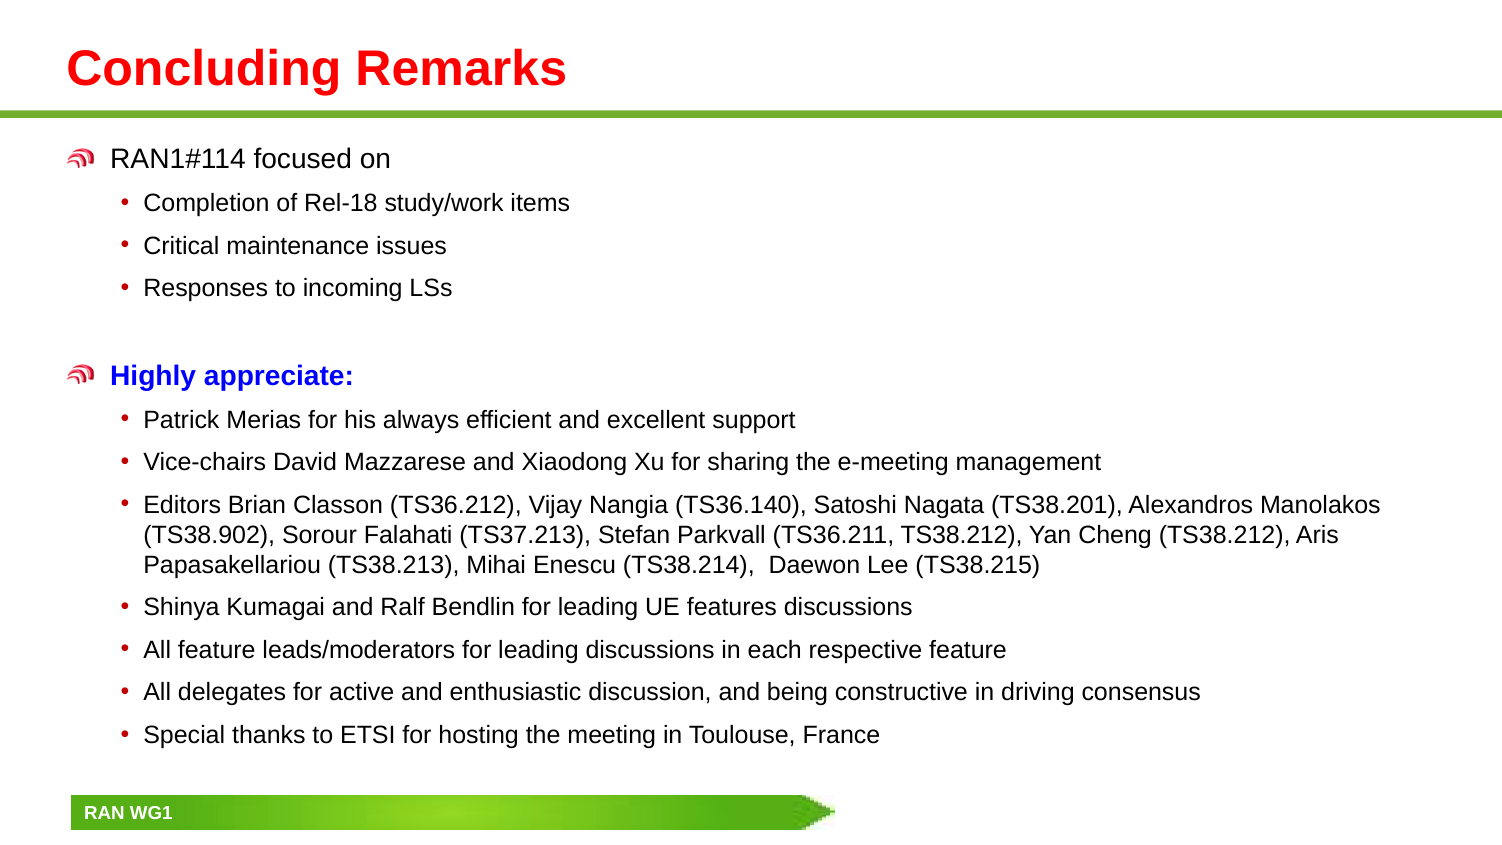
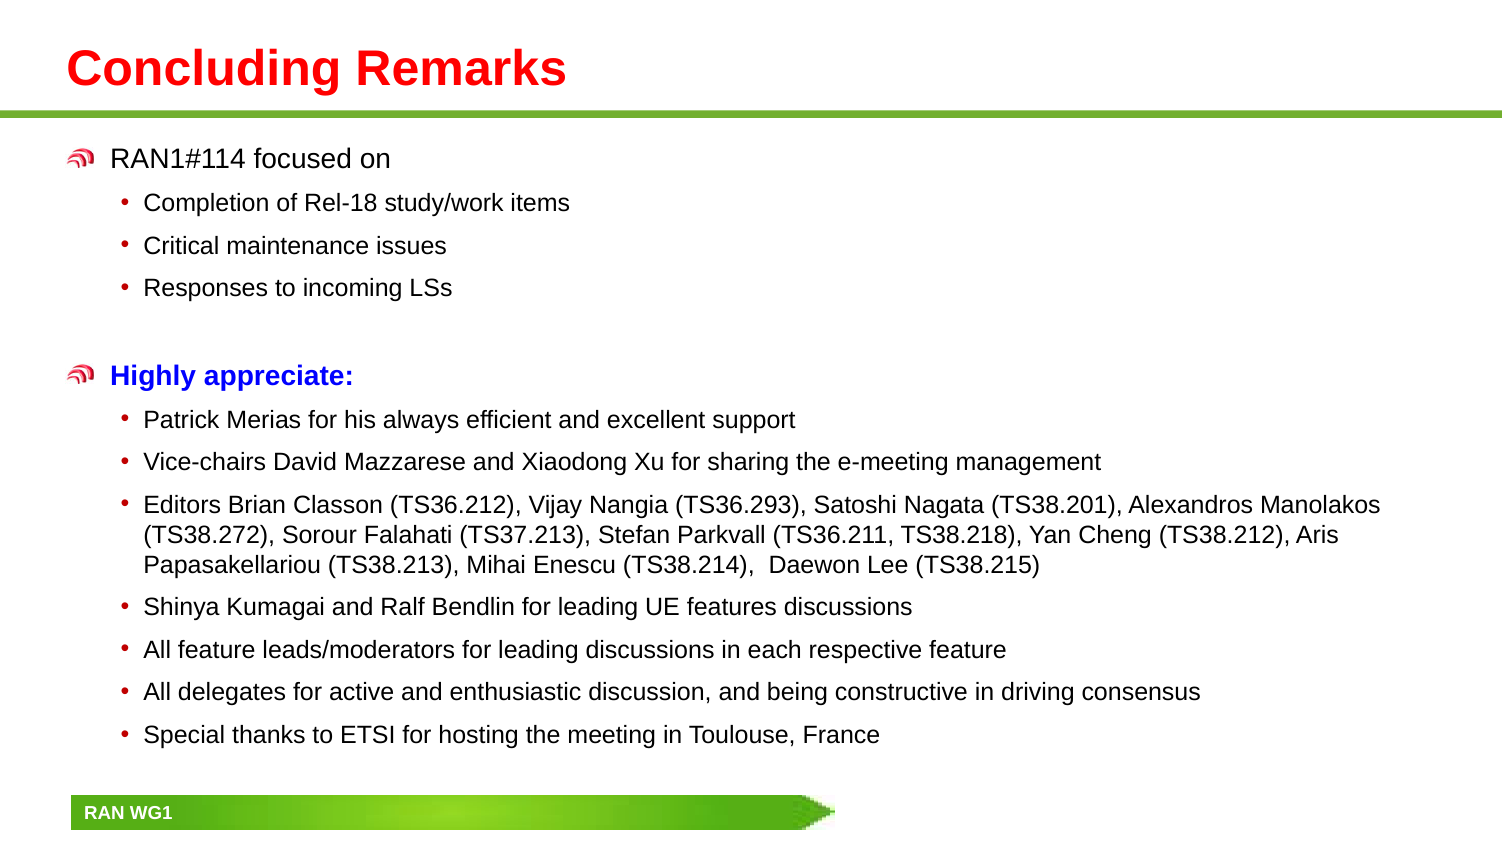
TS36.140: TS36.140 -> TS36.293 (741, 505)
TS38.902: TS38.902 -> TS38.272 (209, 535)
TS36.211 TS38.212: TS38.212 -> TS38.218 (962, 535)
